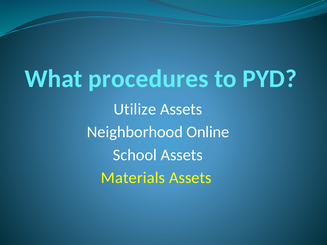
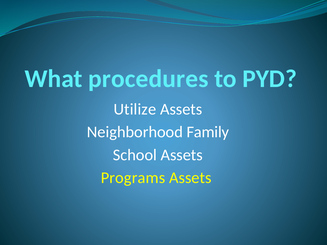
Online: Online -> Family (208, 132)
Materials: Materials -> Programs (133, 178)
